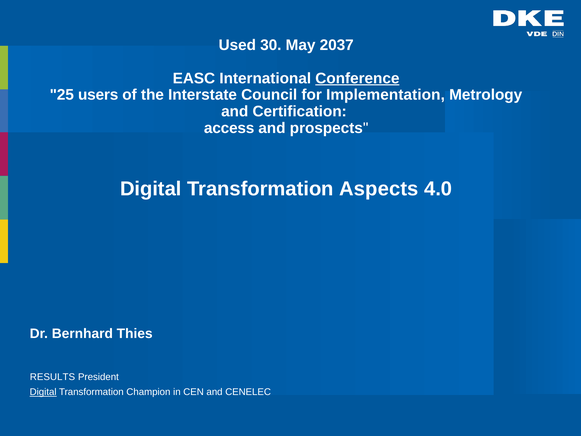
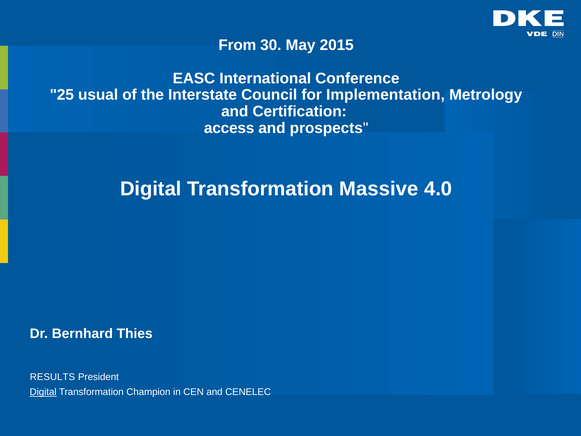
Used: Used -> From (237, 45)
2037: 2037 -> 2015 (337, 45)
Conference underline: present -> none (357, 78)
users: users -> usual (98, 95)
Aspects: Aspects -> Massive (379, 189)
